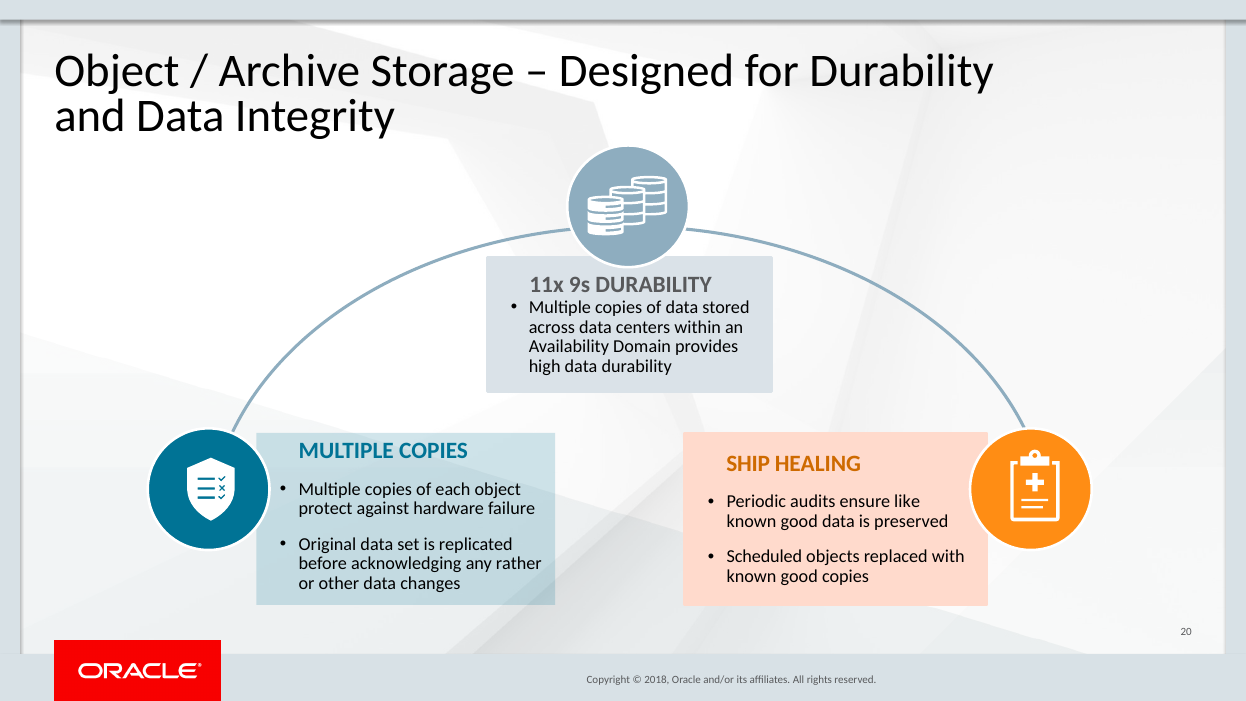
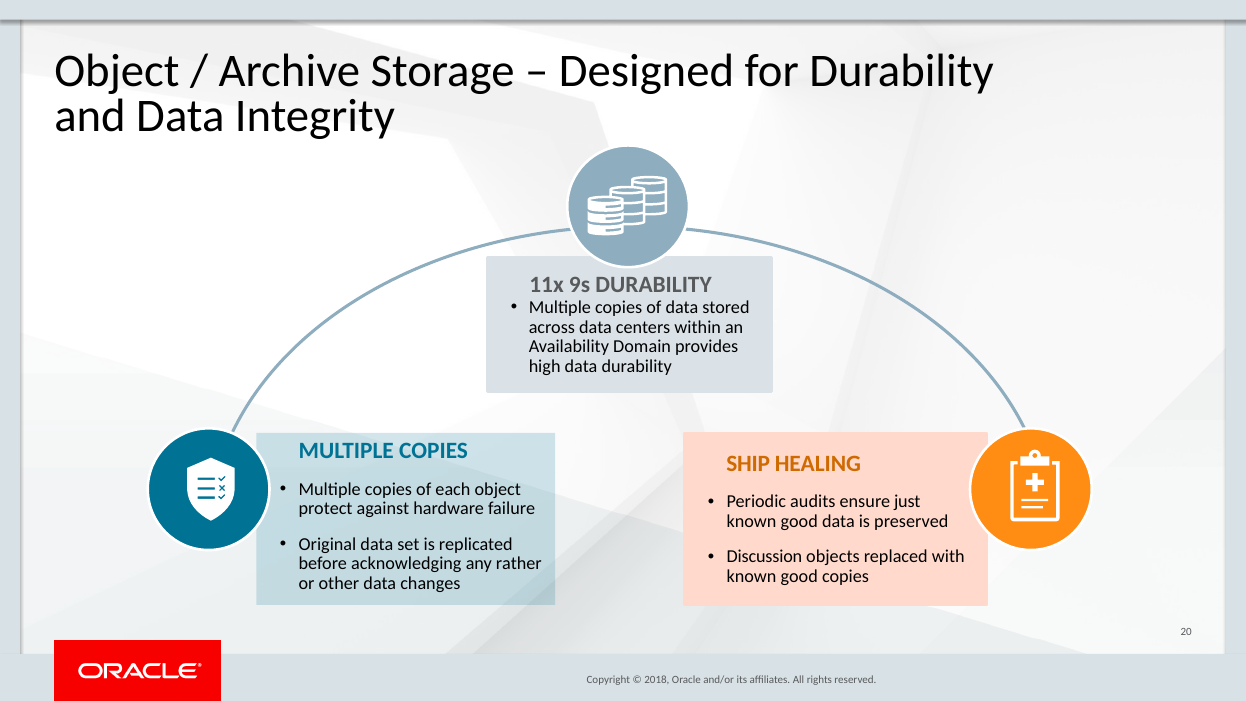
like: like -> just (907, 502)
Scheduled: Scheduled -> Discussion (764, 557)
